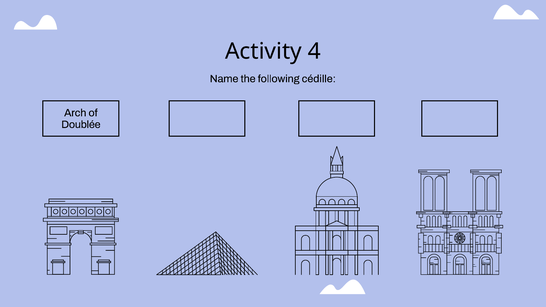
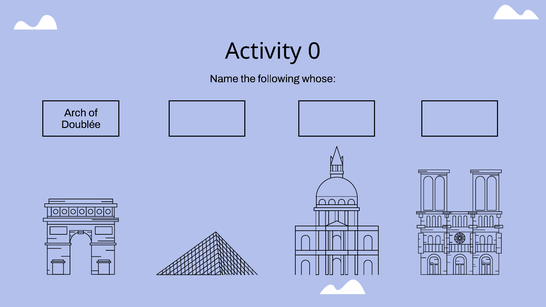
4: 4 -> 0 (314, 51)
cédille: cédille -> whose (319, 79)
